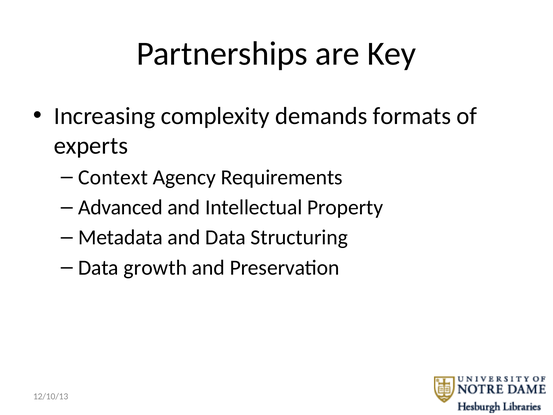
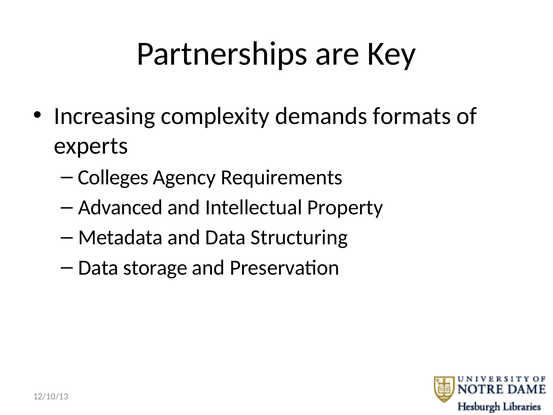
Context: Context -> Colleges (113, 177)
growth: growth -> storage (155, 267)
